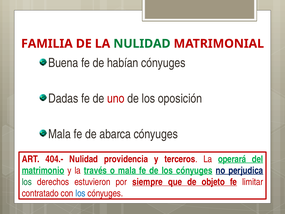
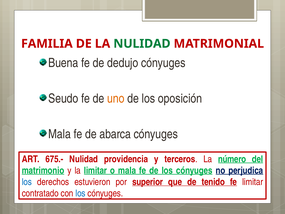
habían: habían -> dedujo (123, 63)
Dadas: Dadas -> Seudo (63, 98)
uno colour: red -> orange (116, 98)
404.-: 404.- -> 675.- (54, 159)
operará: operará -> número (232, 159)
la través: través -> limitar (95, 170)
los colour: green -> blue (27, 182)
siempre: siempre -> superior (148, 182)
objeto: objeto -> tenido (213, 182)
